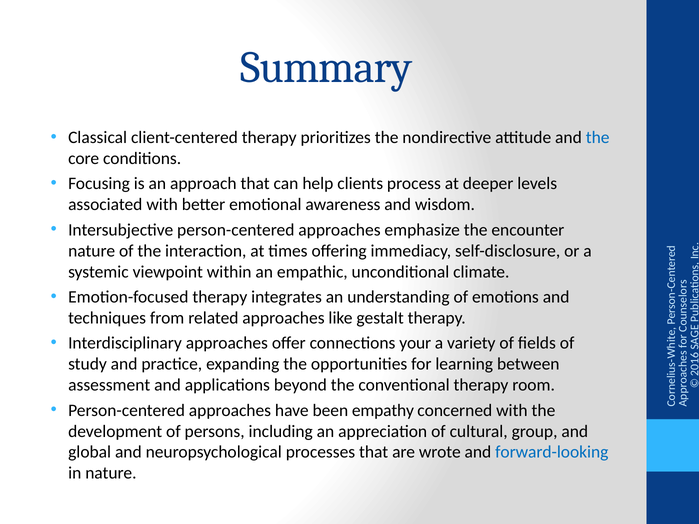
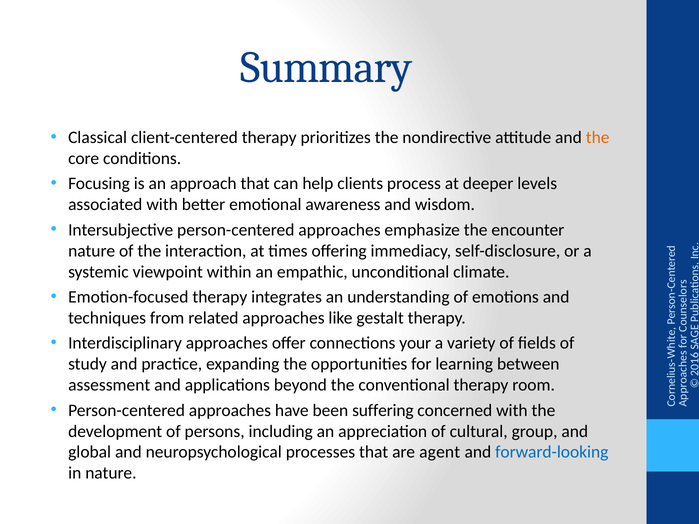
the colour: blue -> orange (598, 138)
empathy: empathy -> suffering (383, 410)
wrote: wrote -> agent (440, 452)
